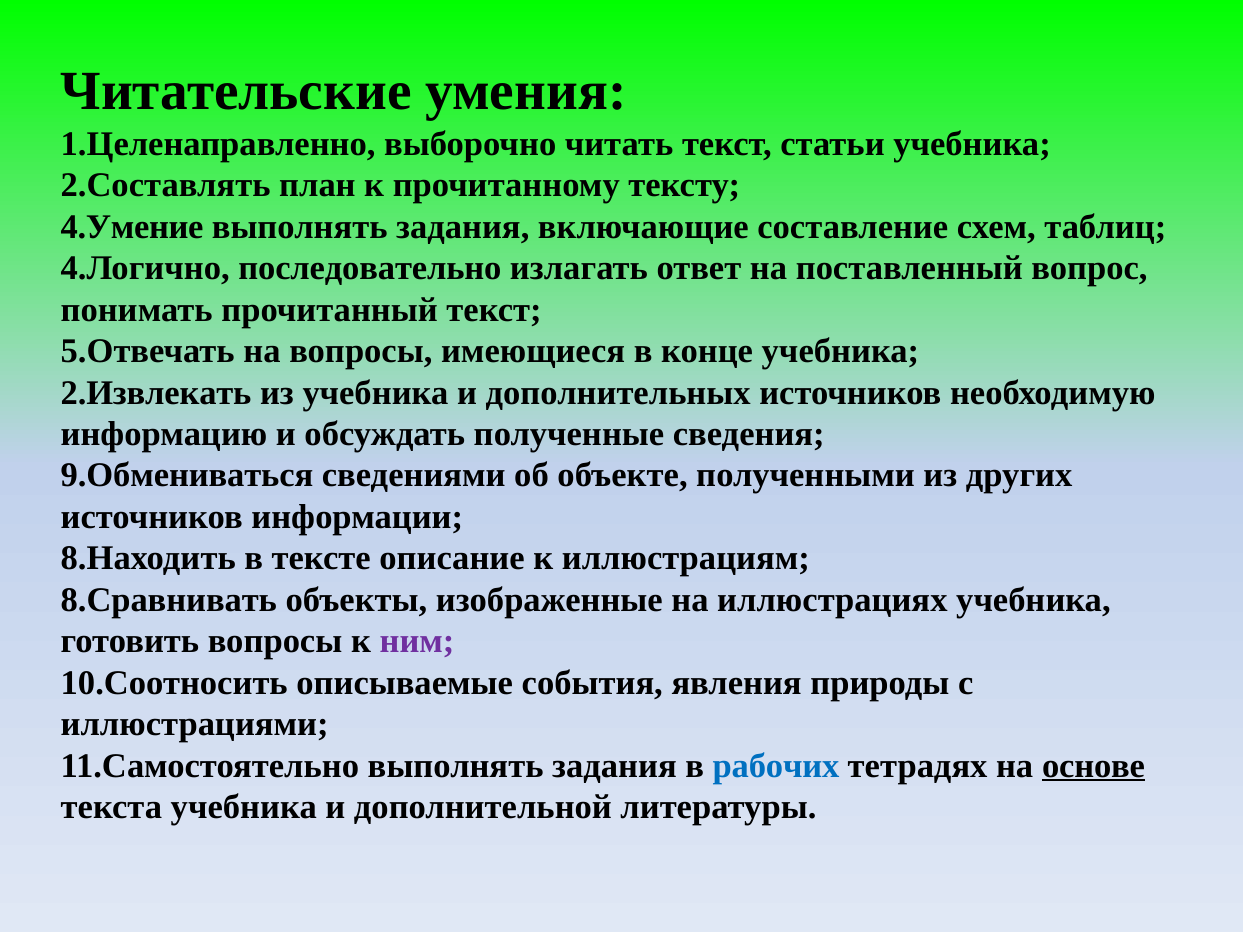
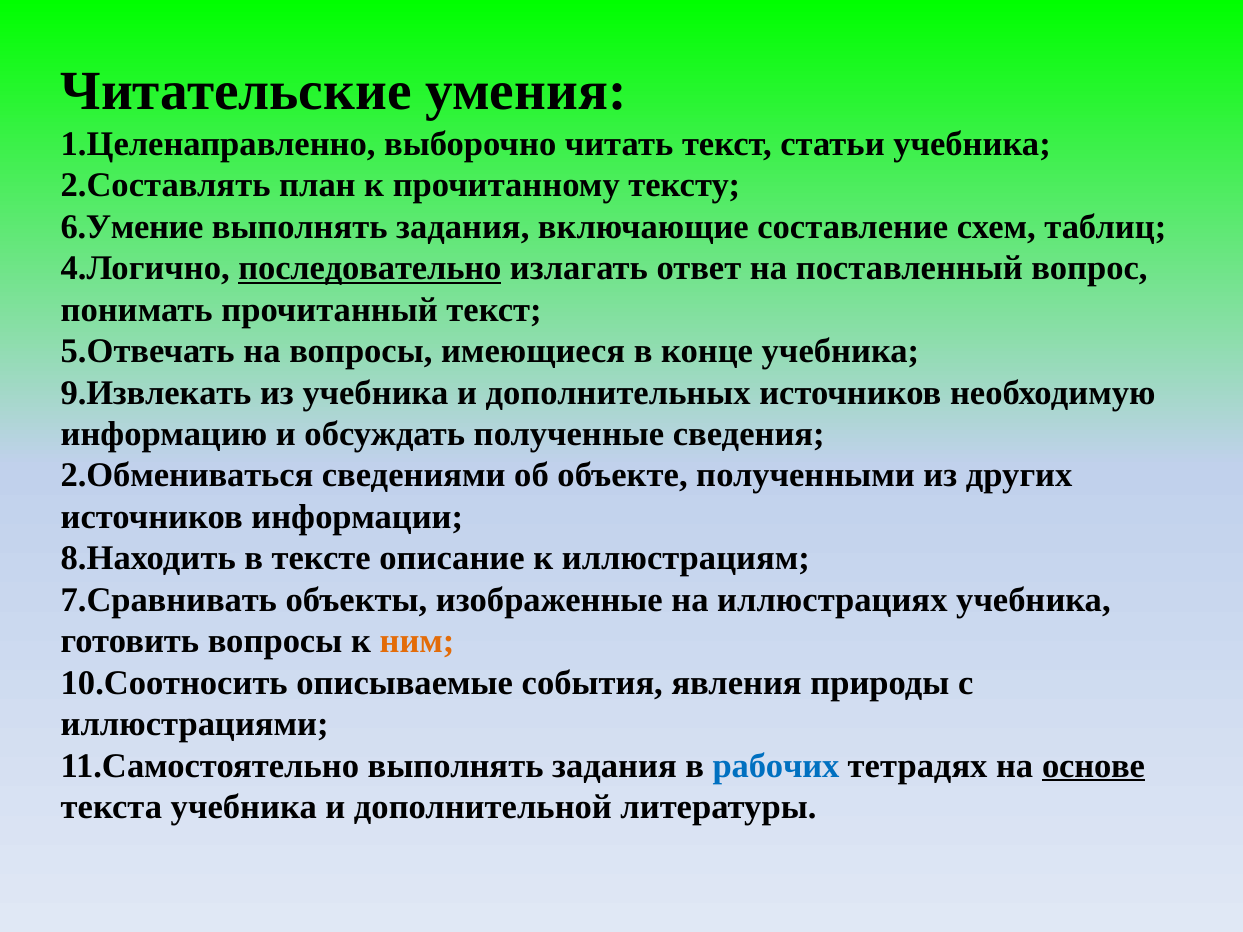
4.Умение: 4.Умение -> 6.Умение (132, 227)
последовательно underline: none -> present (370, 268)
2.Извлекать: 2.Извлекать -> 9.Извлекать (156, 393)
9.Обмениваться: 9.Обмениваться -> 2.Обмениваться (187, 476)
8.Сравнивать: 8.Сравнивать -> 7.Сравнивать (169, 600)
ним colour: purple -> orange (417, 641)
